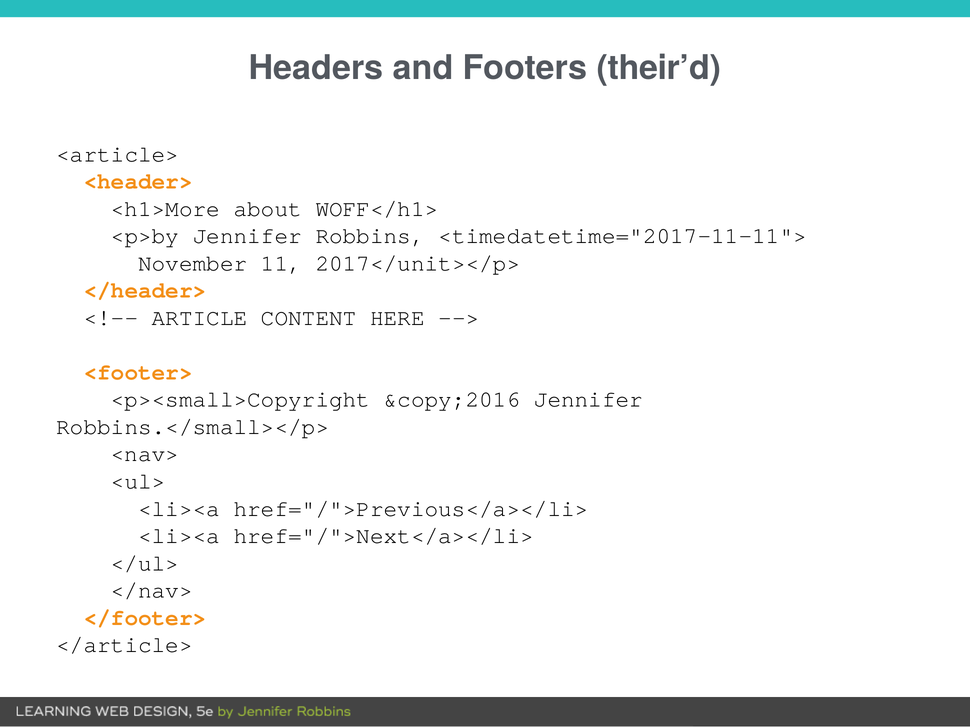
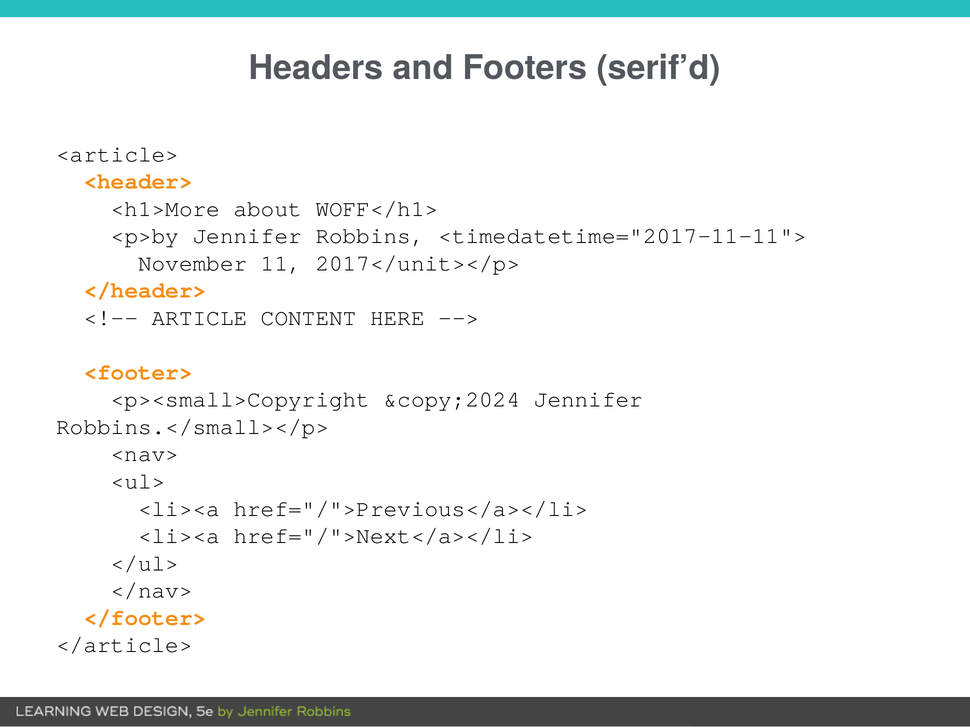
their’d: their’d -> serif’d (659, 68)
&copy;2016: &copy;2016 -> &copy;2024 (452, 400)
